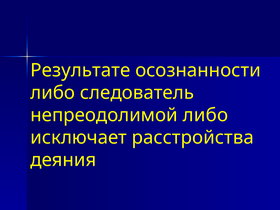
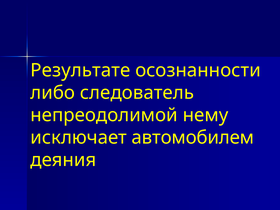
непреодолимой либо: либо -> нему (206, 115)
расстройства: расстройства -> автомобилем (193, 138)
